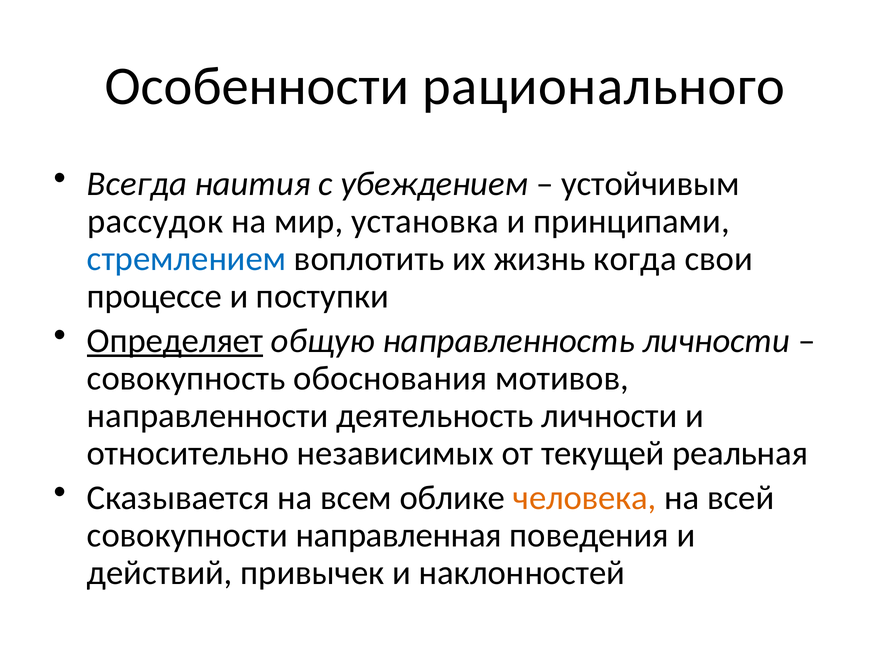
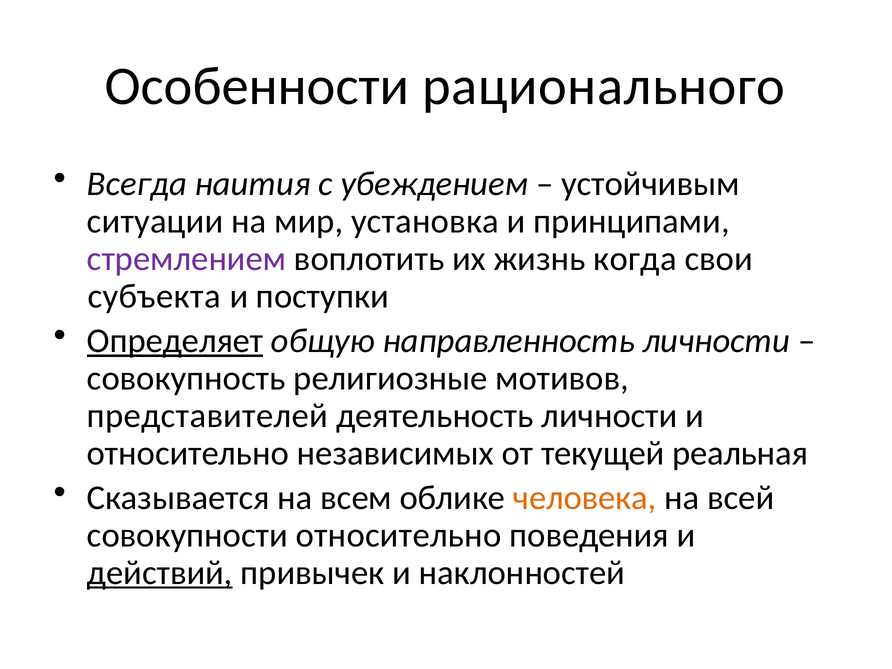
рассудок: рассудок -> ситуации (155, 221)
стремлением colour: blue -> purple (187, 259)
процессе: процессе -> субъекта (154, 296)
обоснования: обоснования -> религиозные (390, 378)
направленности: направленности -> представителей (207, 416)
совокупности направленная: направленная -> относительно (399, 535)
действий underline: none -> present (160, 573)
